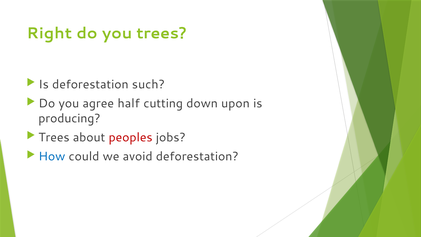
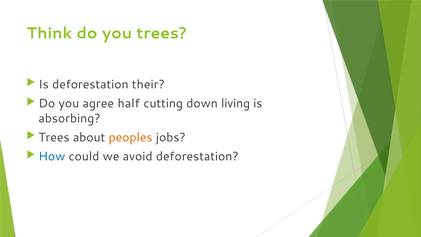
Right: Right -> Think (49, 33)
such: such -> their (148, 84)
upon: upon -> living (236, 103)
producing: producing -> absorbing (69, 118)
peoples colour: red -> orange (131, 137)
